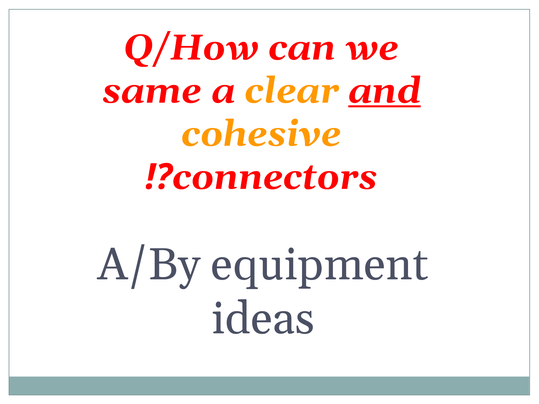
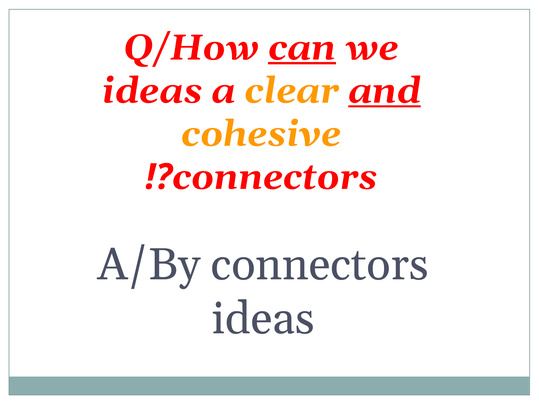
can underline: none -> present (302, 48)
same: same -> ideas (152, 91)
A/By equipment: equipment -> connectors (320, 265)
